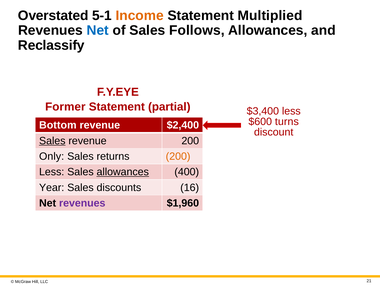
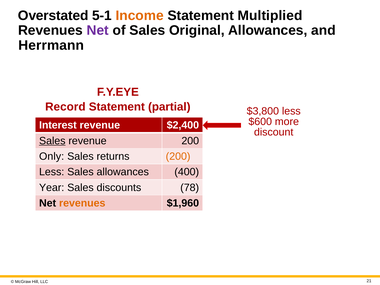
Net colour: blue -> purple (98, 30)
Follows: Follows -> Original (197, 30)
Reclassify: Reclassify -> Herrmann (51, 45)
Former: Former -> Record (65, 107)
$3,400: $3,400 -> $3,800 (263, 111)
turns: turns -> more (287, 122)
Bottom: Bottom -> Interest (58, 125)
allowances underline: present -> none (123, 172)
16: 16 -> 78 (190, 188)
revenues colour: purple -> orange (82, 203)
